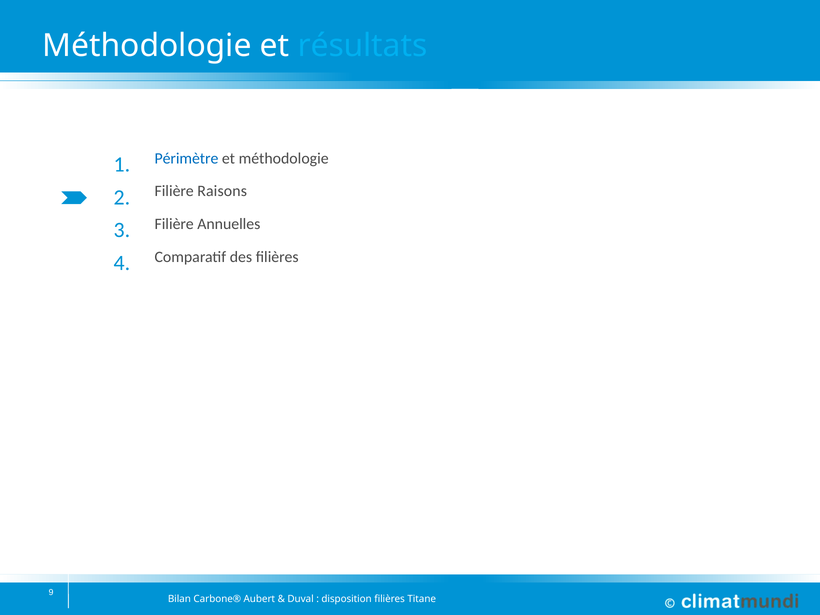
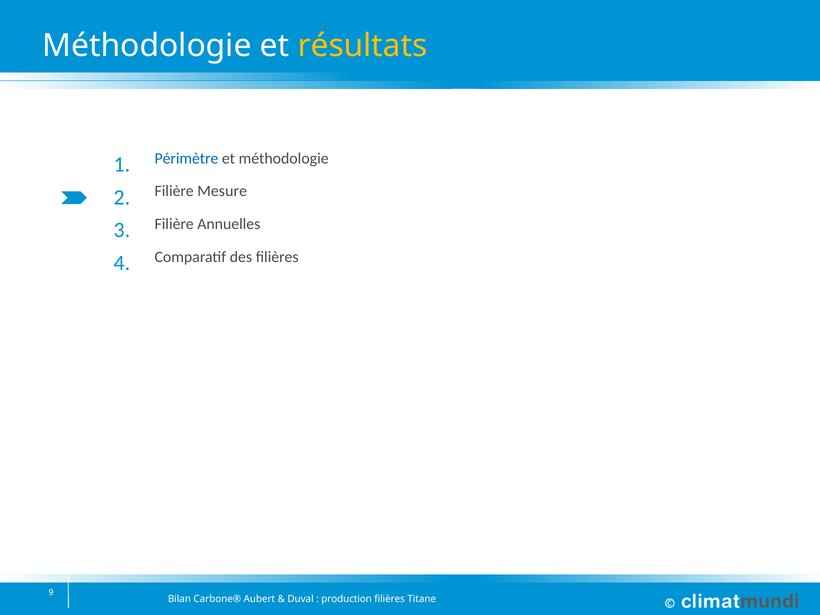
résultats colour: light blue -> yellow (362, 46)
Raisons: Raisons -> Mesure (222, 191)
disposition: disposition -> production (347, 599)
